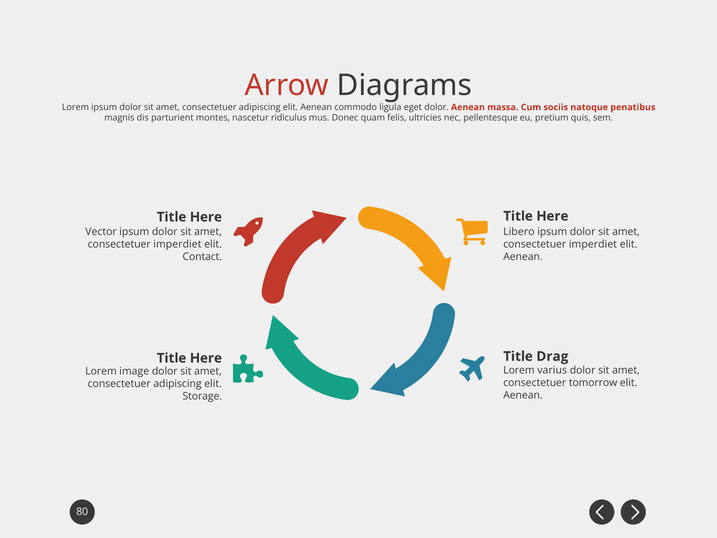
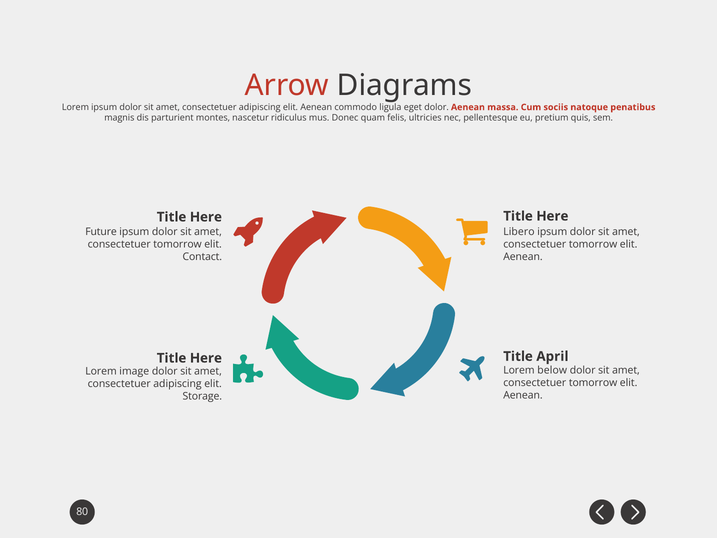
Vector: Vector -> Future (101, 232)
imperdiet: imperdiet -> tomorrow (178, 244)
imperdiet: imperdiet -> tomorrow (593, 244)
Drag: Drag -> April (552, 356)
varius: varius -> below (552, 370)
